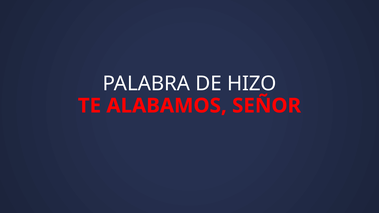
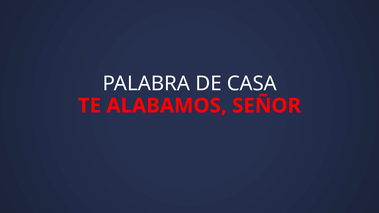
HIZO: HIZO -> CASA (252, 84)
